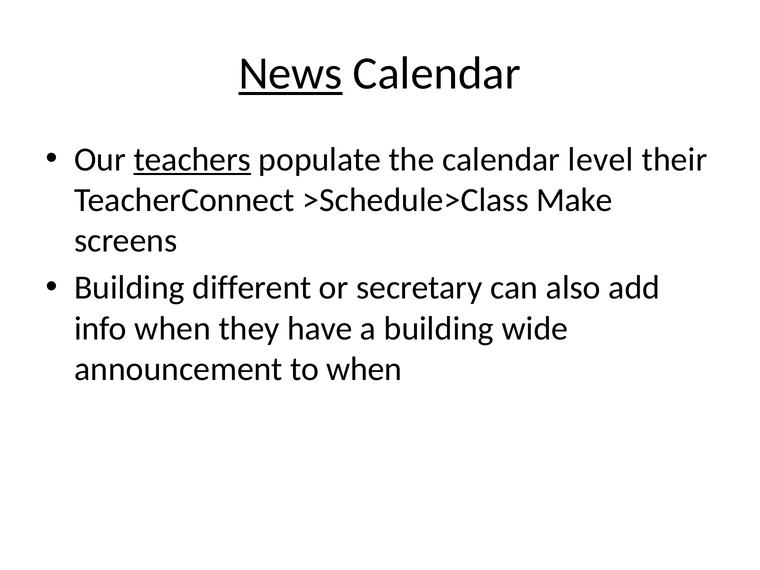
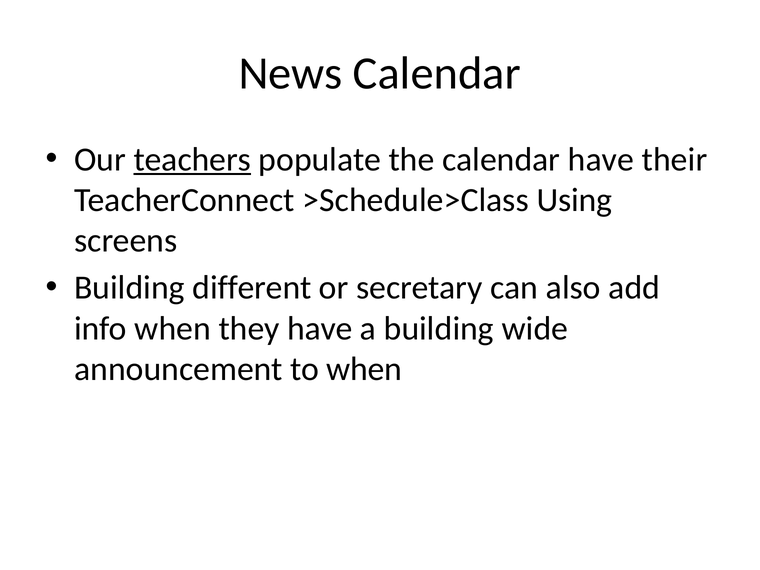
News underline: present -> none (291, 74)
calendar level: level -> have (601, 159)
Make: Make -> Using (574, 200)
